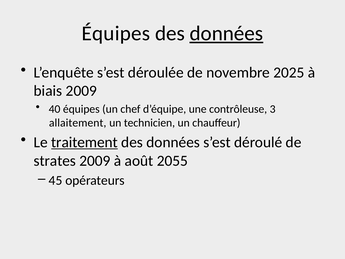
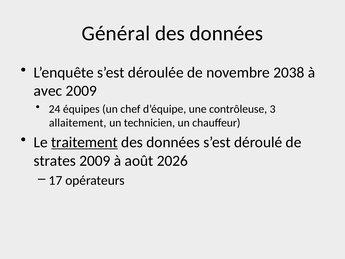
Équipes: Équipes -> Général (116, 33)
données underline: present -> none (226, 33)
2025: 2025 -> 2038 (289, 72)
biais: biais -> avec (48, 91)
40: 40 -> 24 (55, 109)
2055: 2055 -> 2026 (172, 161)
45: 45 -> 17 (56, 180)
